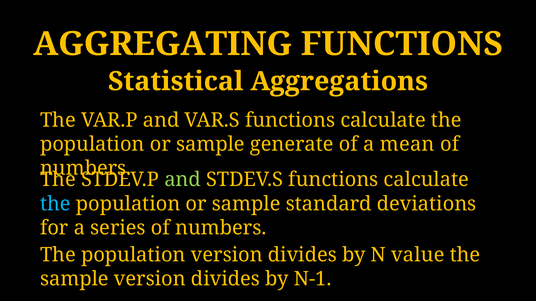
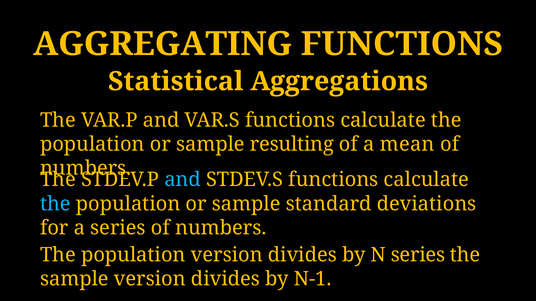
generate: generate -> resulting (292, 145)
and colour: light green -> light blue (183, 180)
N value: value -> series (418, 255)
